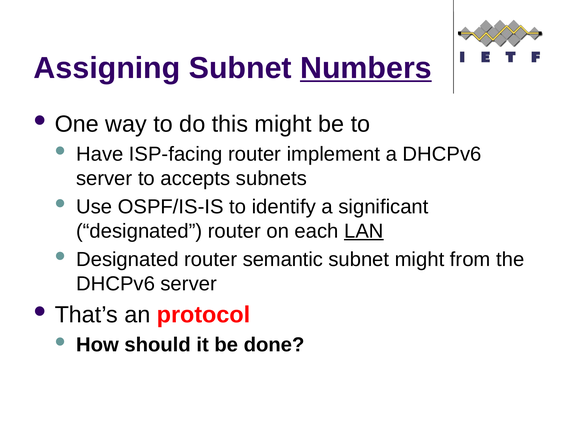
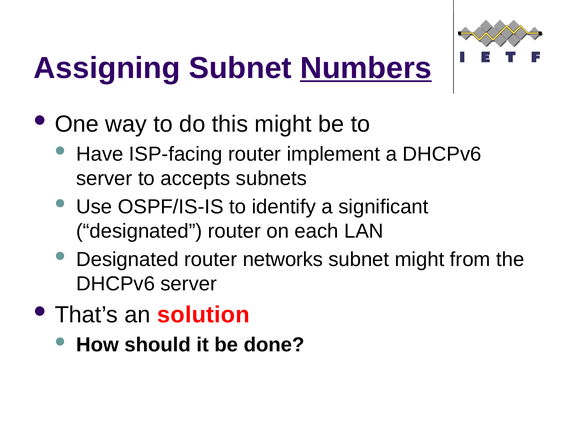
LAN underline: present -> none (364, 231)
semantic: semantic -> networks (283, 259)
protocol: protocol -> solution (204, 315)
